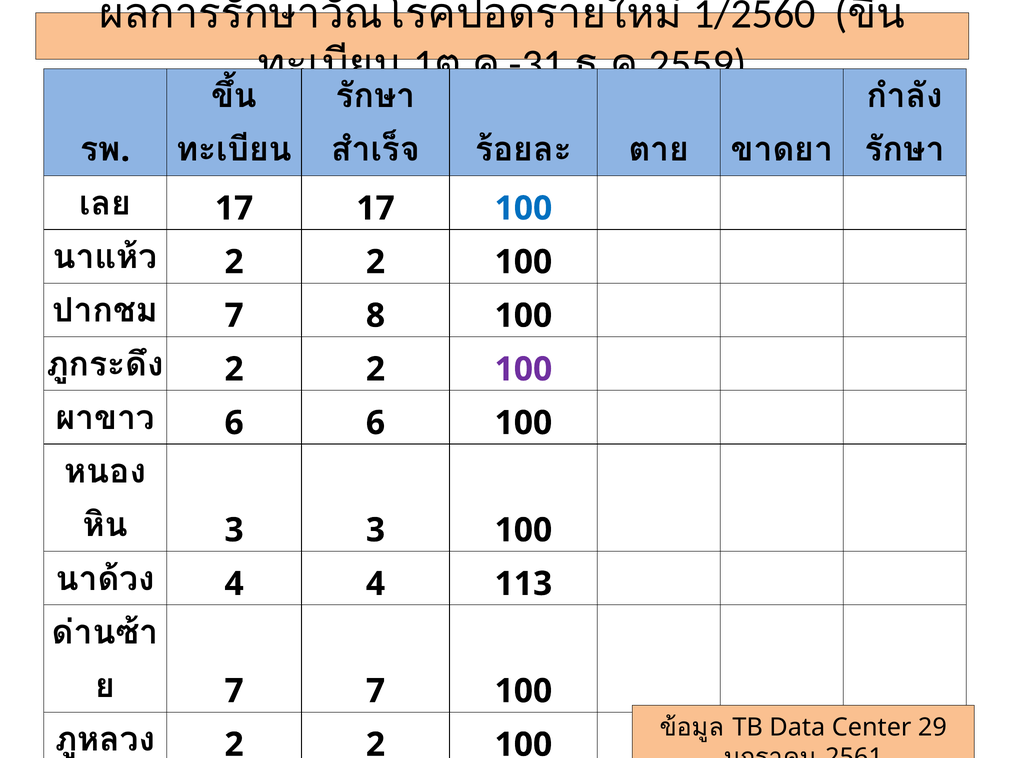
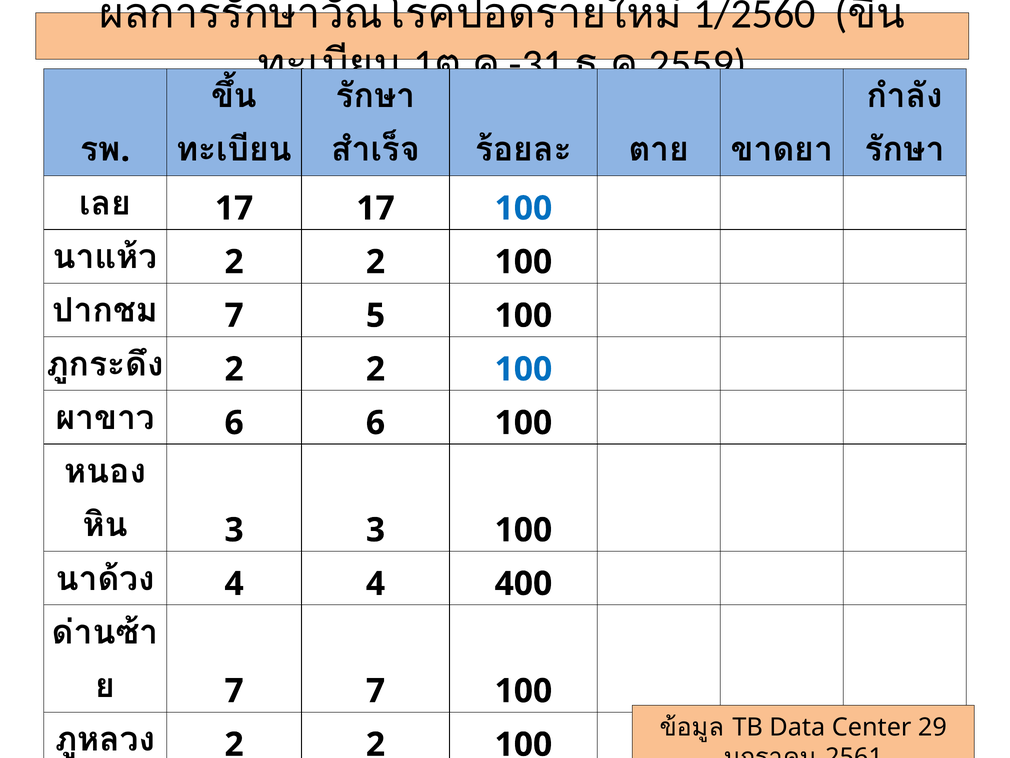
7 8: 8 -> 5 (375, 315)
100 colour: purple -> blue (523, 369)
113: 113 -> 400 (523, 583)
